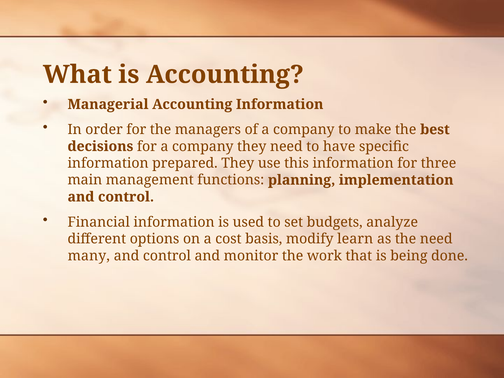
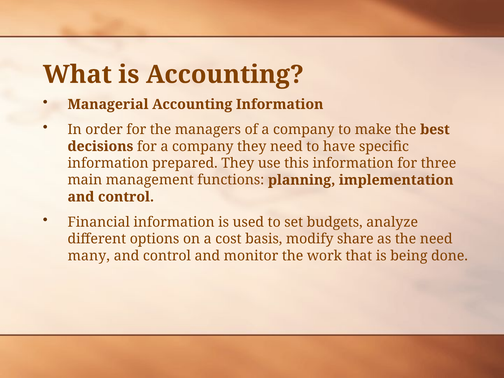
learn: learn -> share (355, 239)
